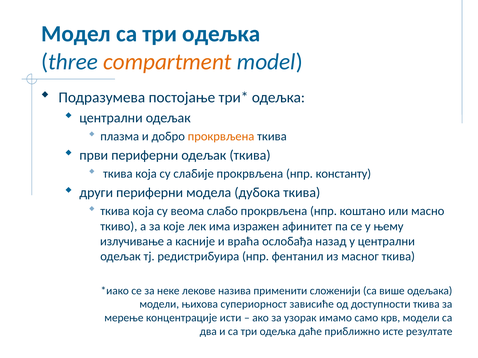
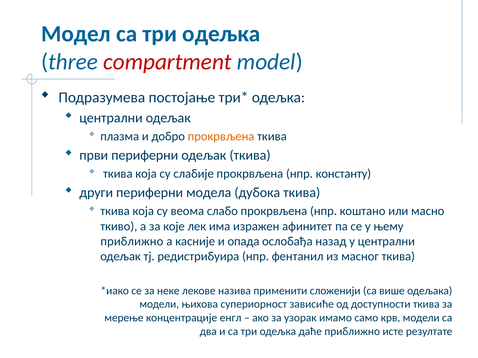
compartment colour: orange -> red (168, 62)
излучивање: излучивање -> приближно (132, 242)
враћа: враћа -> опада (243, 242)
исти: исти -> енгл (231, 318)
